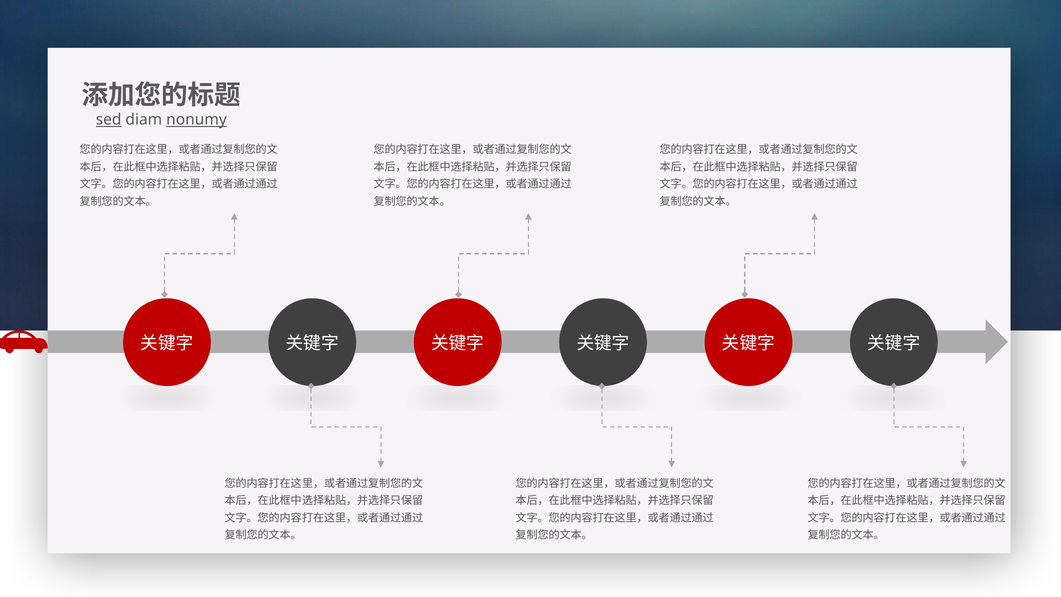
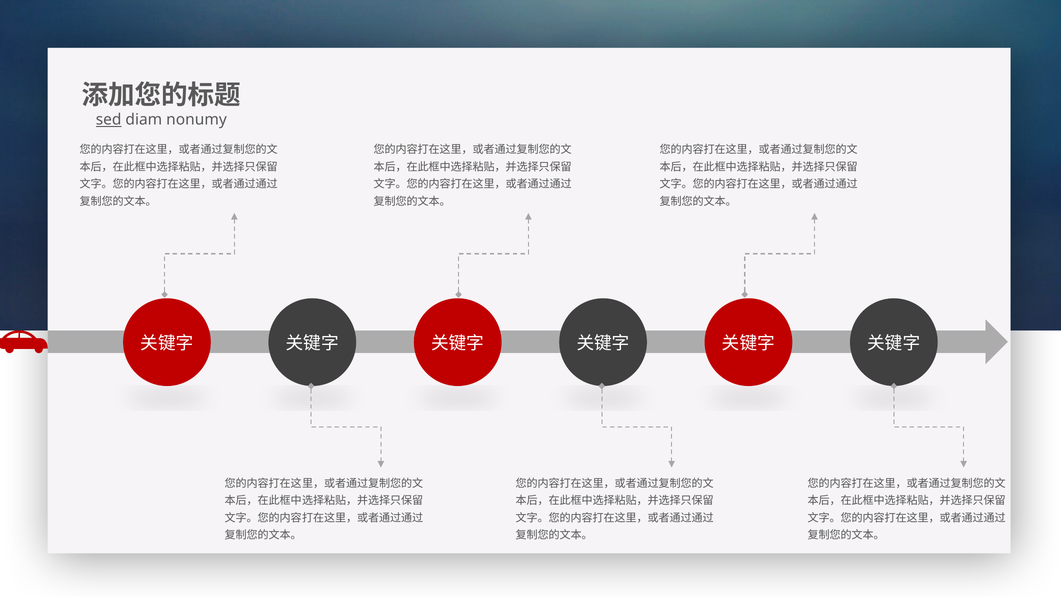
nonumy underline: present -> none (197, 120)
